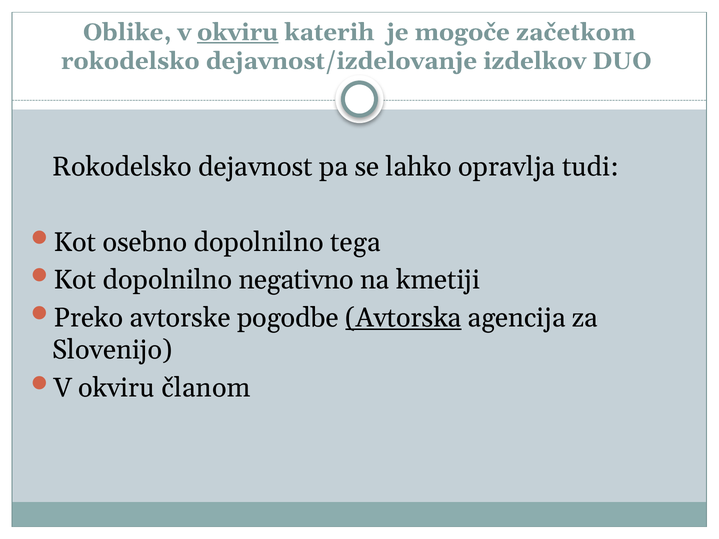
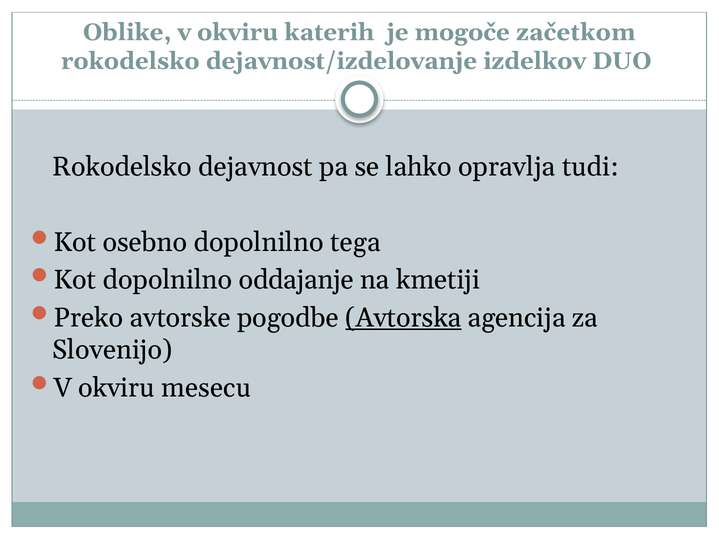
okviru underline: present -> none (238, 32)
negativno: negativno -> oddajanje (296, 280)
članom: članom -> mesecu (206, 388)
